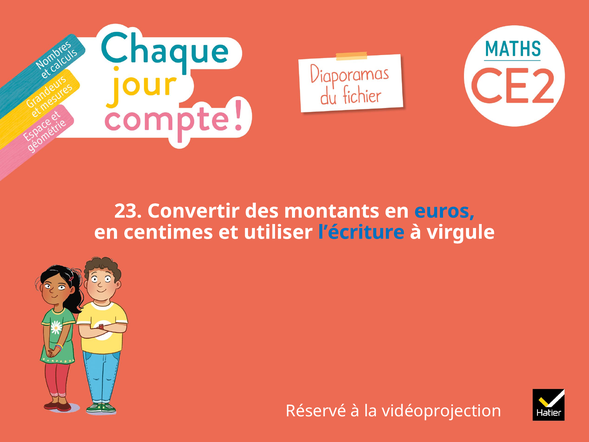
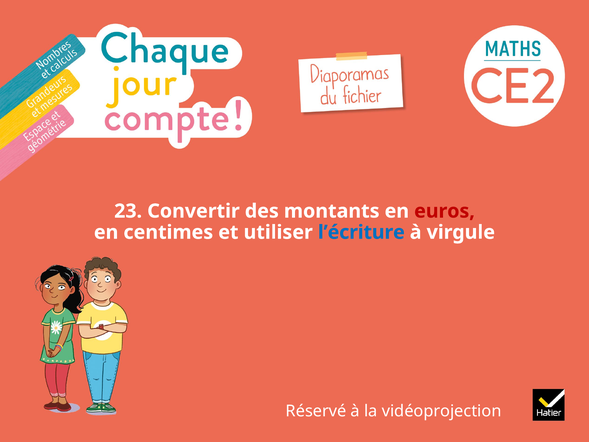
euros colour: blue -> red (444, 211)
